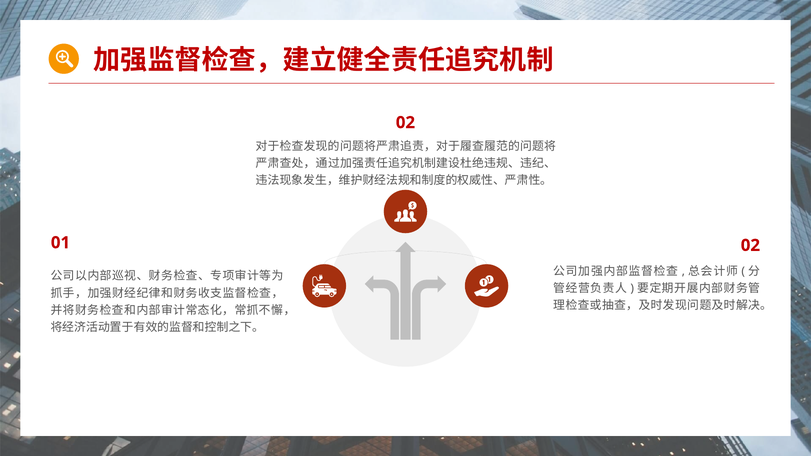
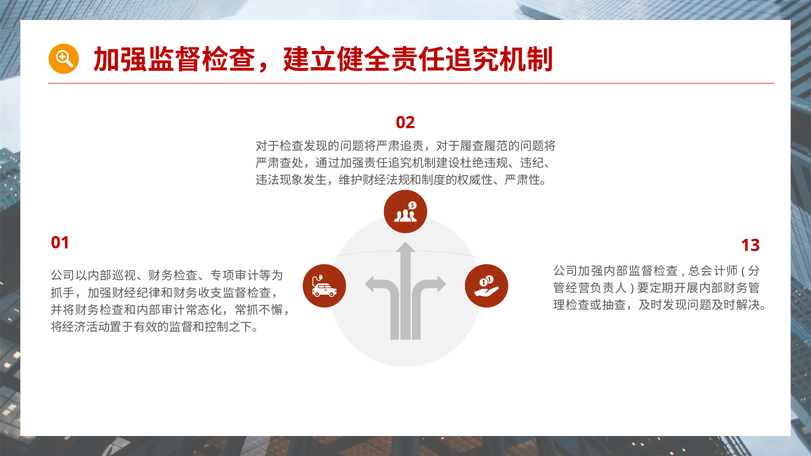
01 02: 02 -> 13 (750, 245)
